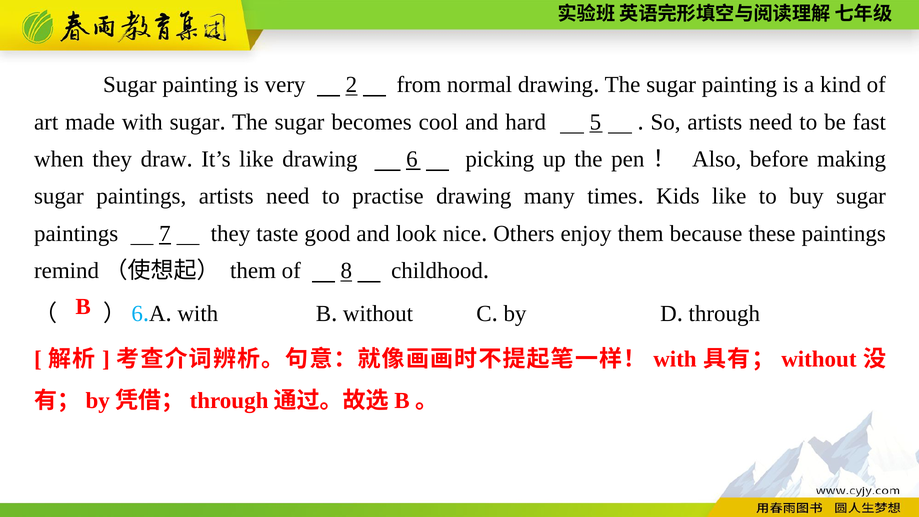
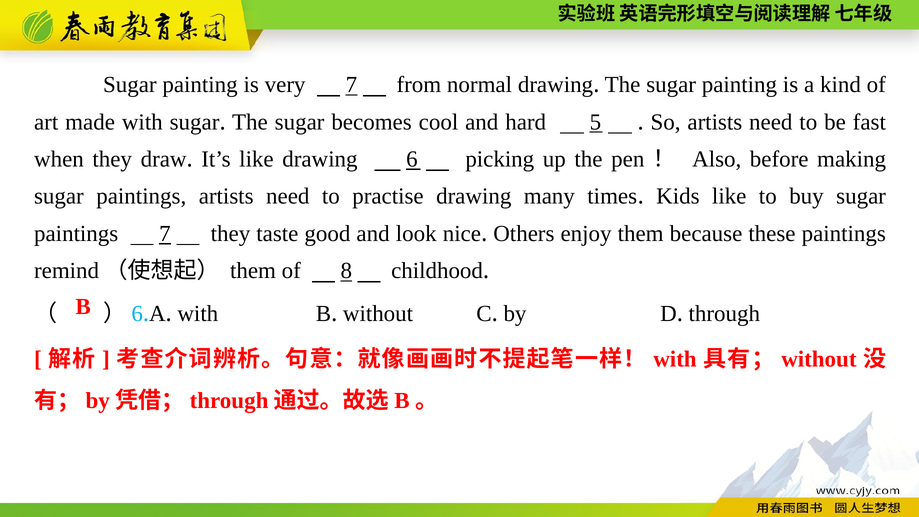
very 2: 2 -> 7 (351, 85)
